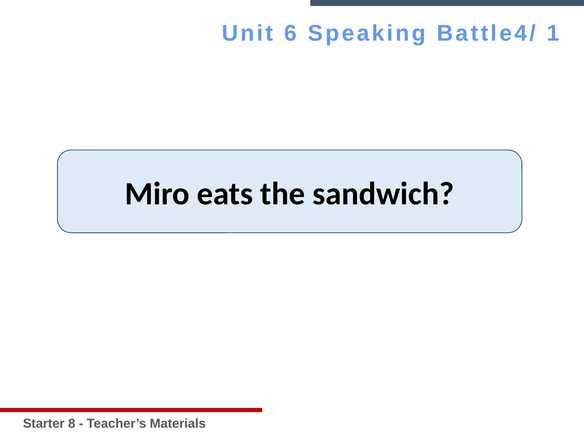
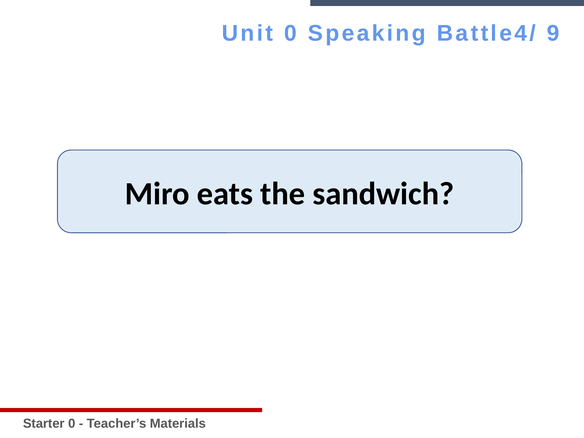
Unit 6: 6 -> 0 (291, 33)
1: 1 -> 9 (553, 33)
Starter 8: 8 -> 0 (72, 424)
